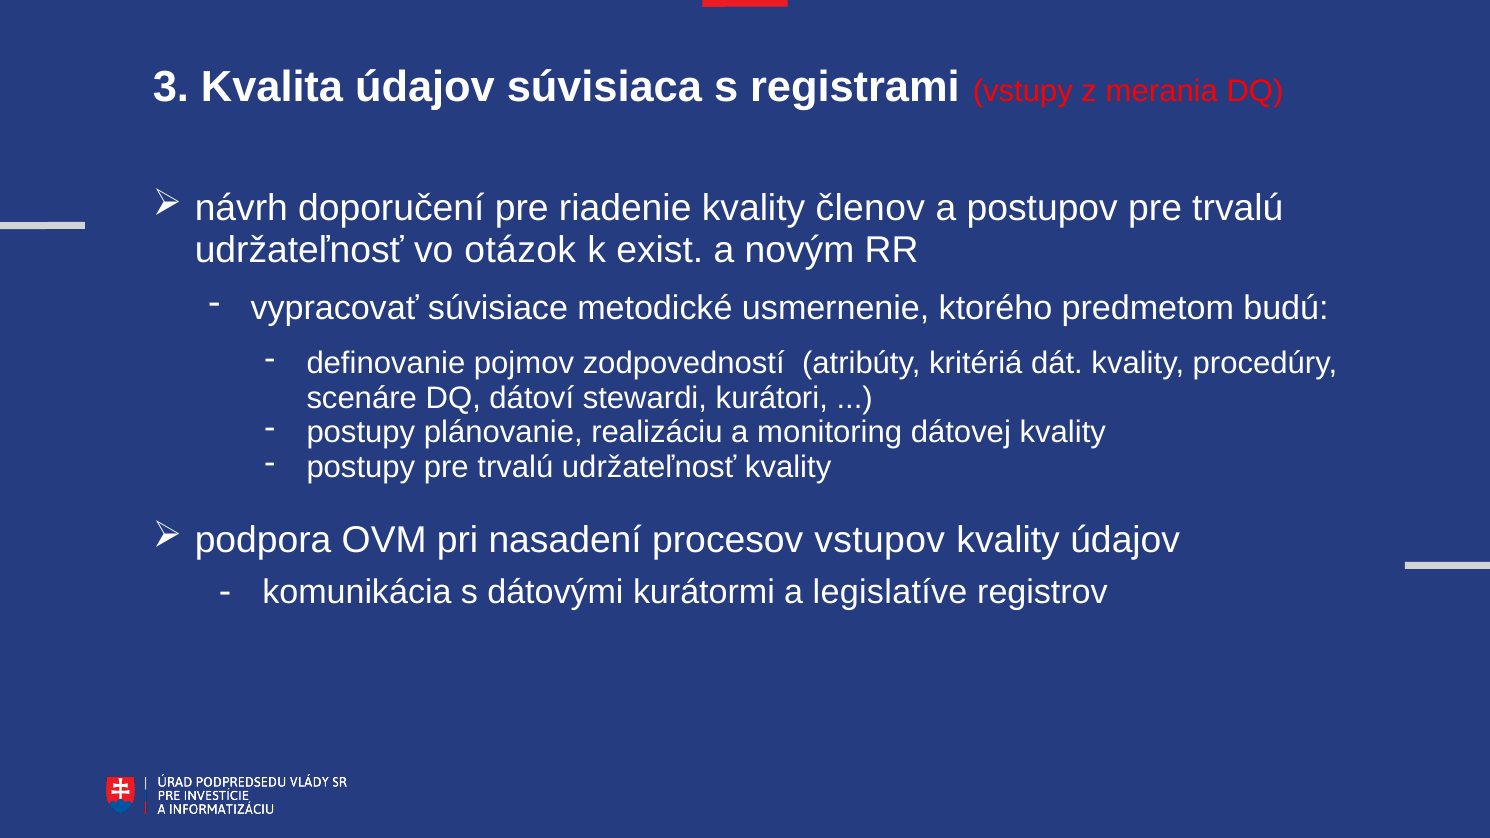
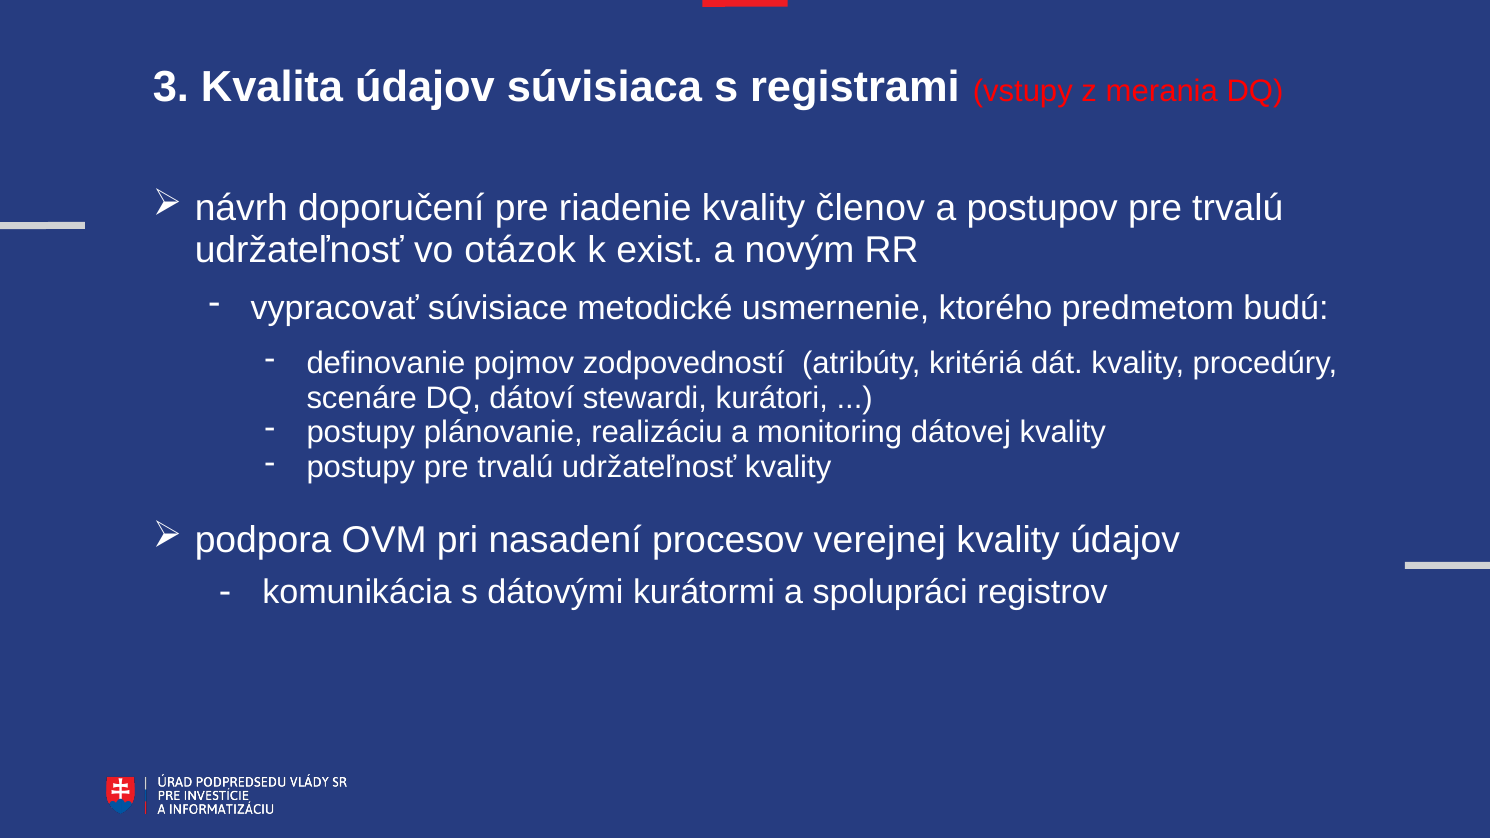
vstupov: vstupov -> verejnej (880, 540)
legislatíve: legislatíve -> spolupráci (890, 592)
